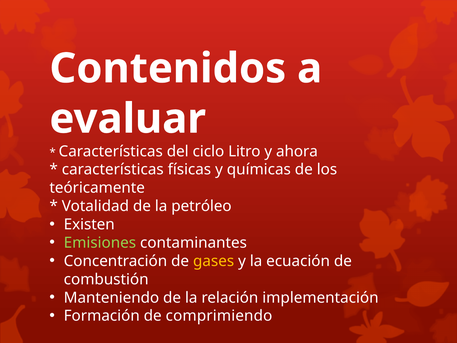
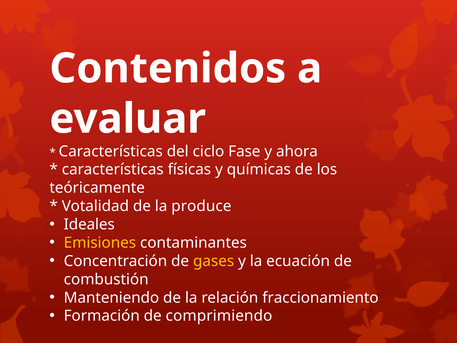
Litro: Litro -> Fase (244, 151)
petróleo: petróleo -> produce (201, 206)
Existen: Existen -> Ideales (89, 224)
Emisiones colour: light green -> yellow (100, 243)
implementación: implementación -> fraccionamiento (320, 297)
